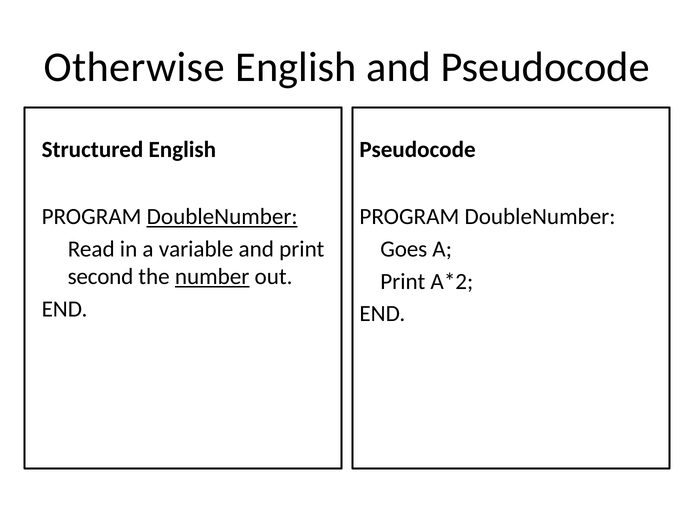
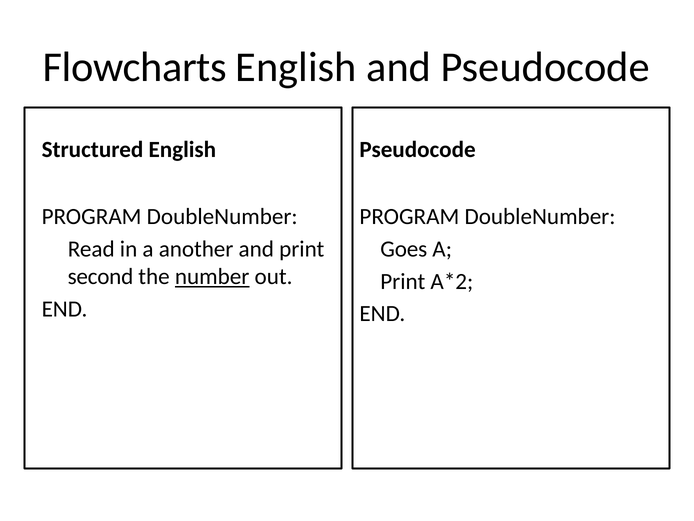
Otherwise: Otherwise -> Flowcharts (135, 67)
DoubleNumber underline: present -> none (222, 216)
variable: variable -> another (196, 249)
